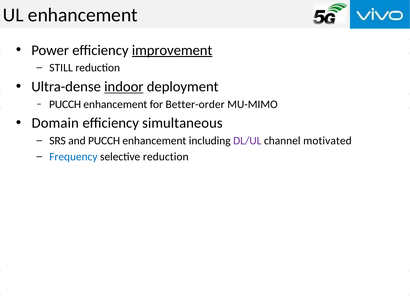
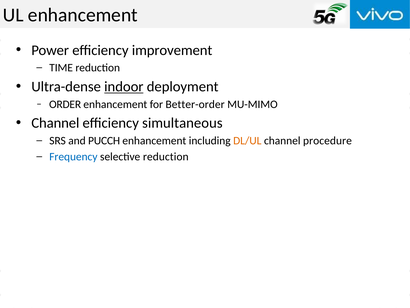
improvement underline: present -> none (172, 50)
STILL: STILL -> TIME (61, 68)
PUCCH: PUCCH -> ORDER (65, 104)
Domain: Domain -> Channel (55, 123)
DL/UL colour: purple -> orange (247, 141)
motivated: motivated -> procedure (327, 141)
